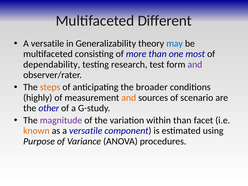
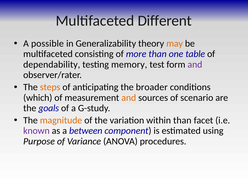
versatile: versatile -> possible (47, 44)
may colour: blue -> orange (175, 44)
most: most -> table (195, 54)
research: research -> memory (129, 64)
highly: highly -> which (38, 98)
other: other -> goals (49, 108)
magnitude colour: purple -> orange (61, 120)
known colour: orange -> purple (36, 131)
as a versatile: versatile -> between (86, 131)
